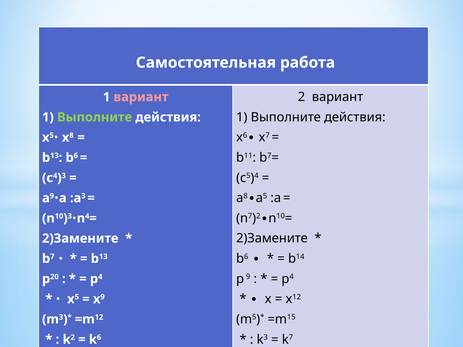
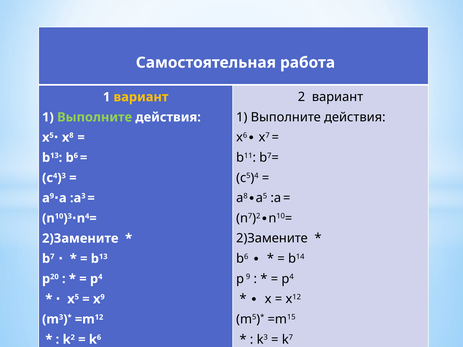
вариант colour: pink -> yellow (141, 97)
